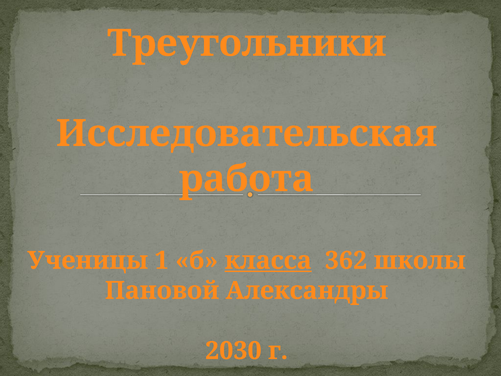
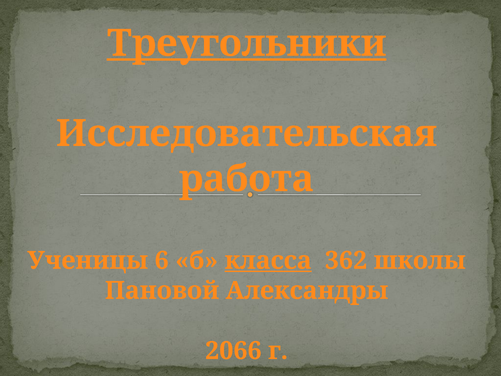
Треугольники underline: none -> present (247, 43)
1: 1 -> 6 (162, 260)
2030: 2030 -> 2066 (233, 351)
